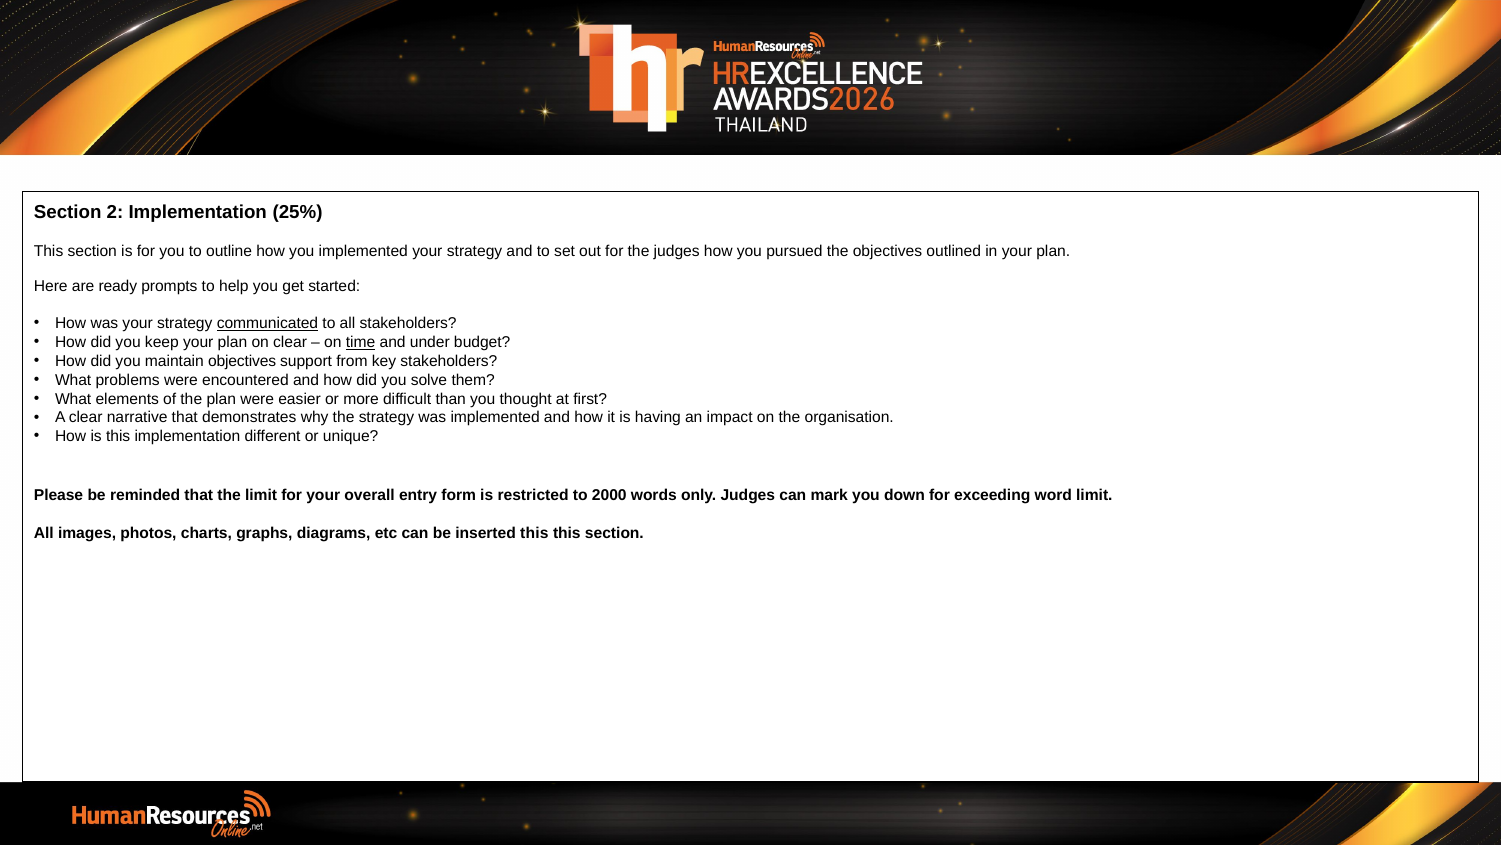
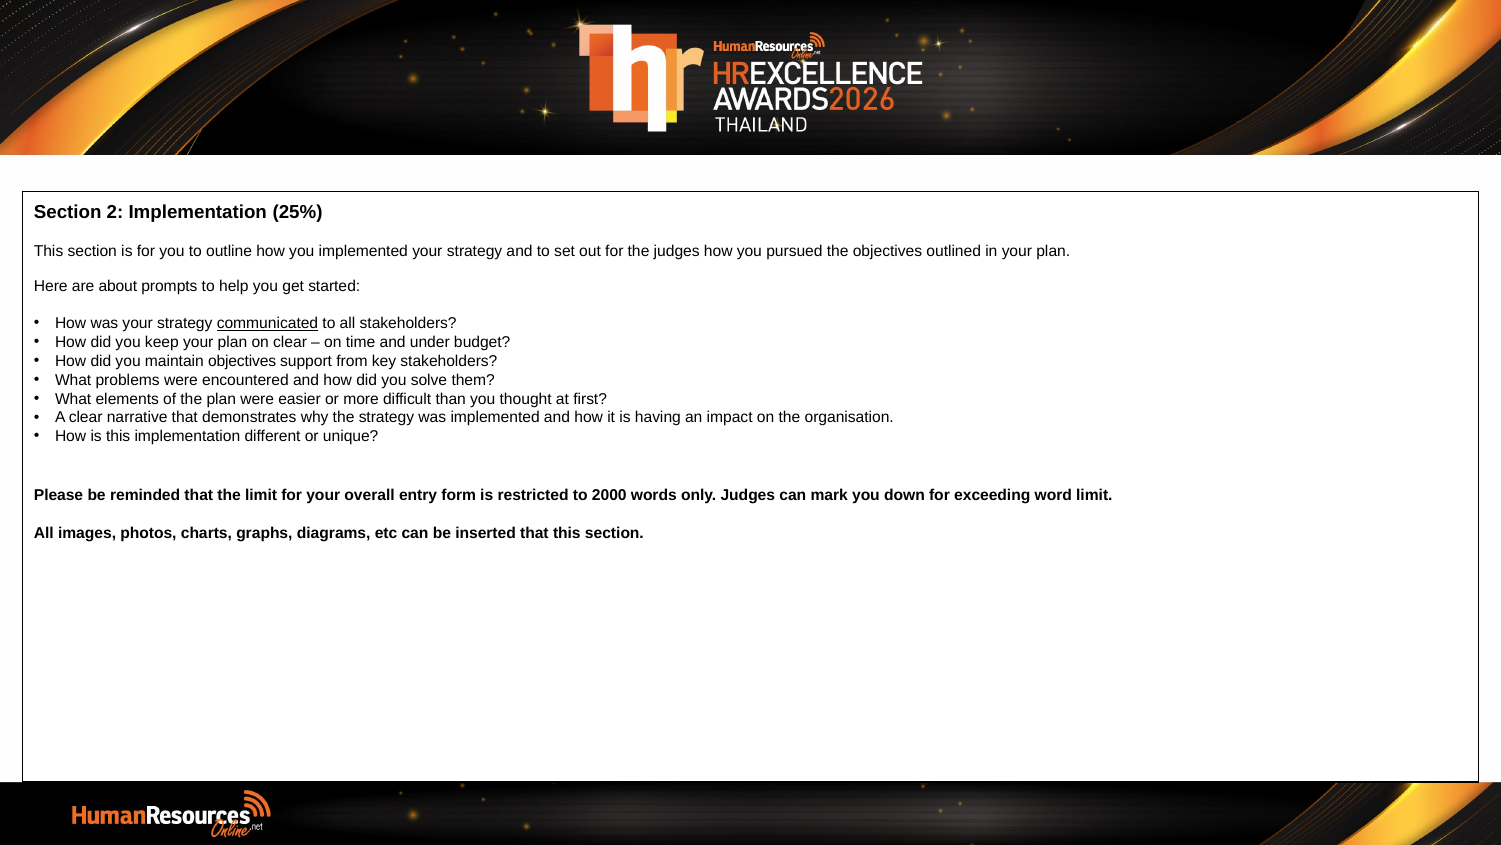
ready: ready -> about (118, 286)
time underline: present -> none (361, 342)
inserted this: this -> that (534, 533)
